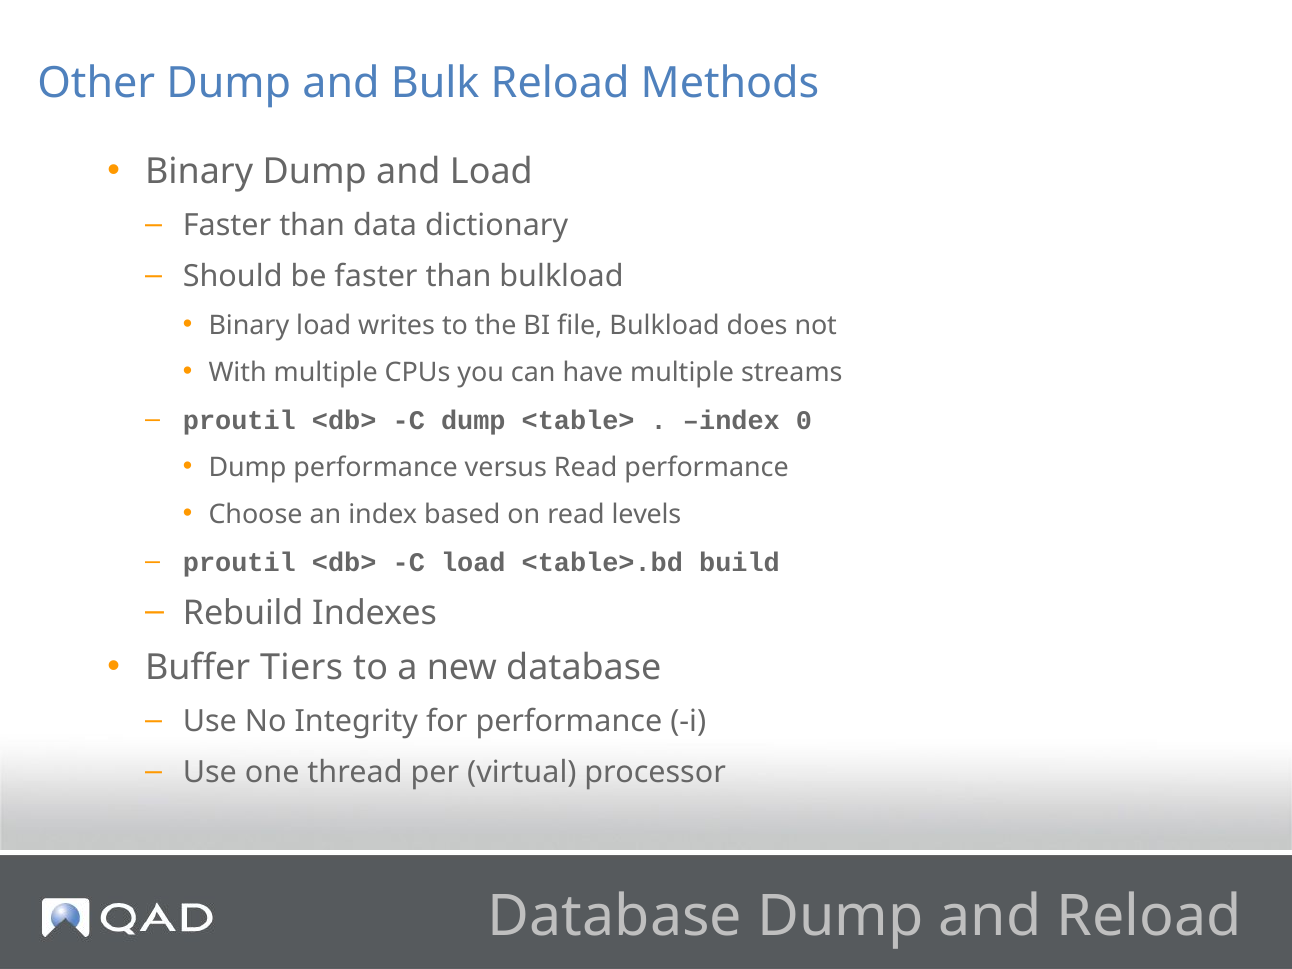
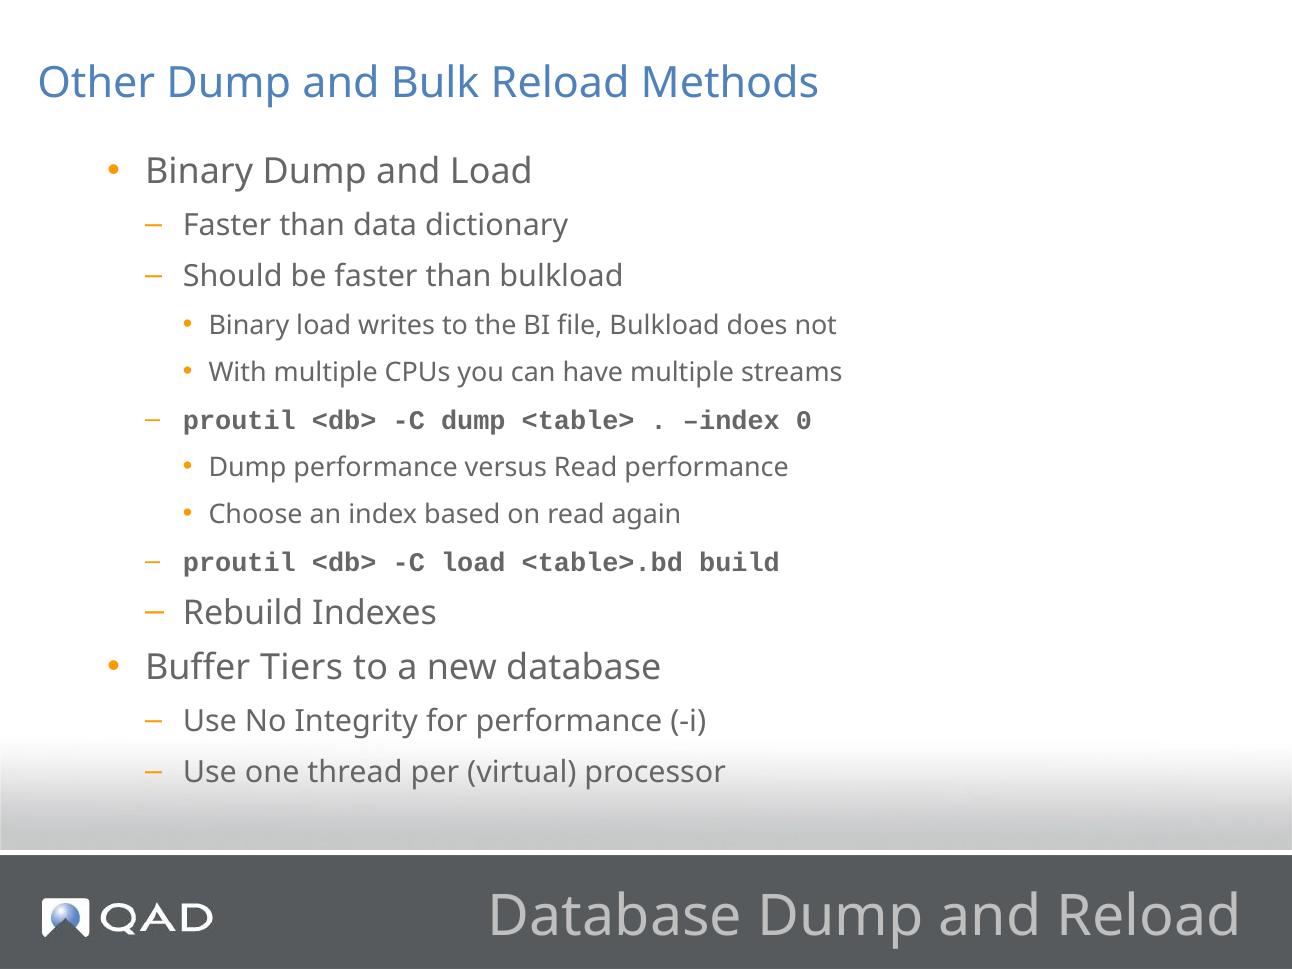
levels: levels -> again (646, 515)
